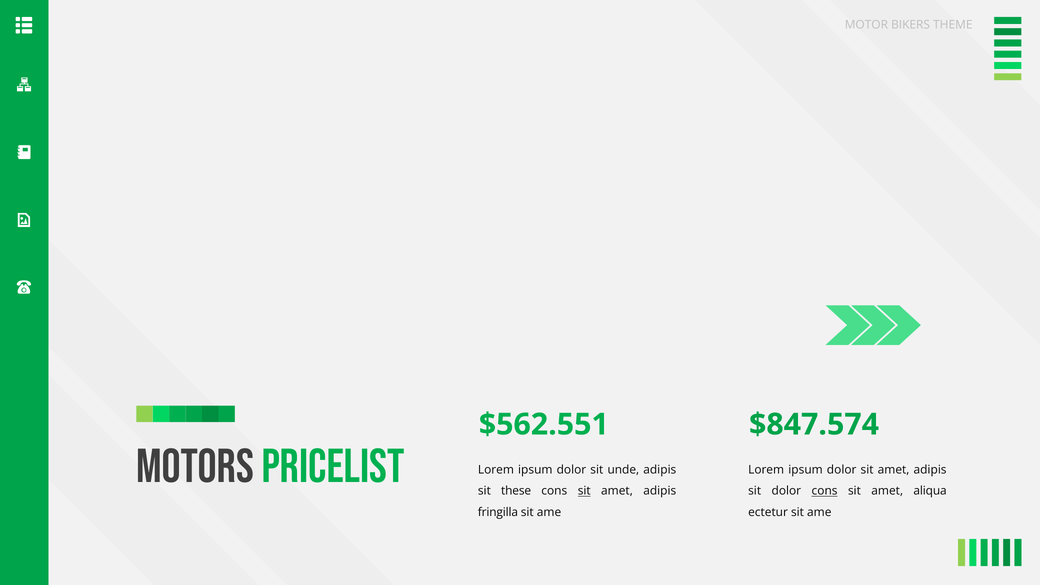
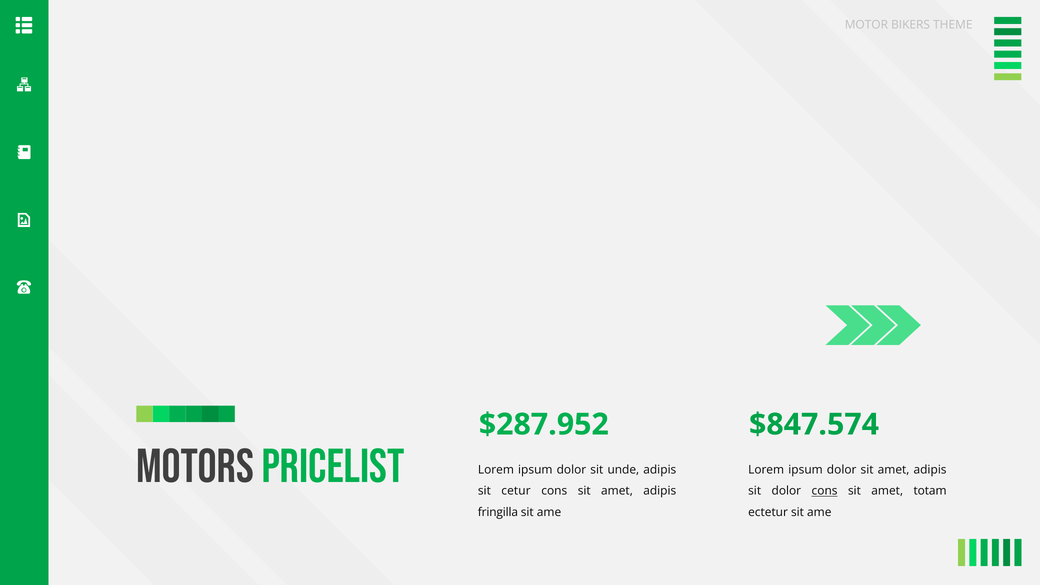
$562.551: $562.551 -> $287.952 (544, 424)
these: these -> cetur (516, 491)
sit underline: present -> none (584, 491)
aliqua: aliqua -> totam (930, 491)
